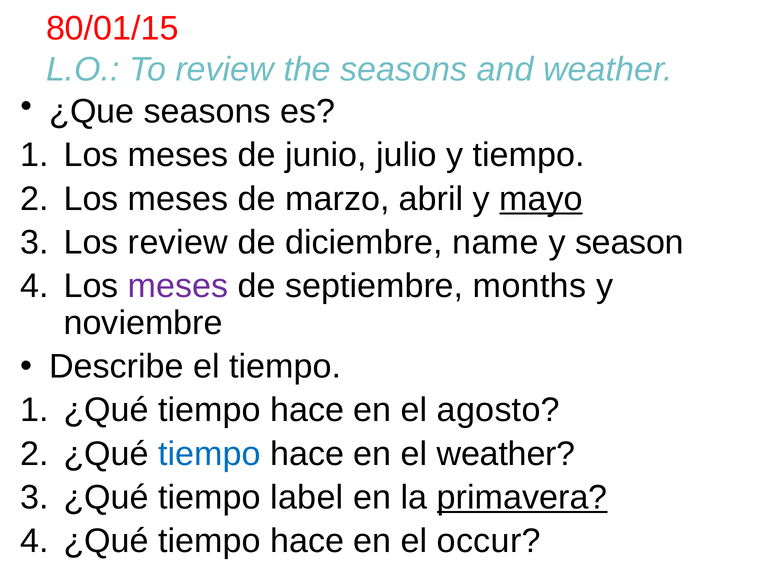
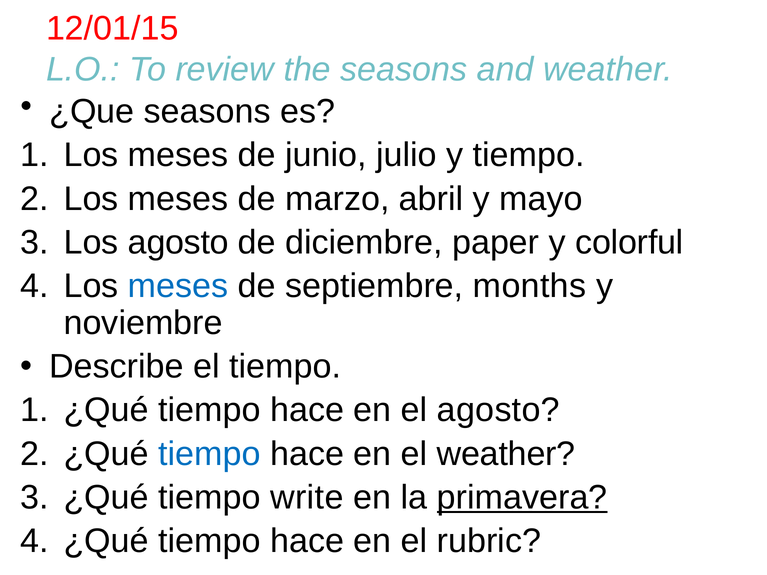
80/01/15: 80/01/15 -> 12/01/15 (112, 29)
mayo underline: present -> none (541, 199)
Los review: review -> agosto (178, 243)
name: name -> paper (496, 243)
season: season -> colorful (629, 243)
meses colour: purple -> blue (178, 286)
label: label -> write (307, 498)
occur: occur -> rubric (489, 541)
